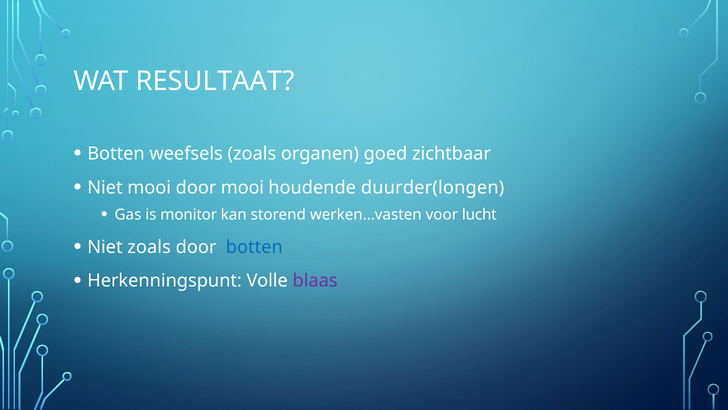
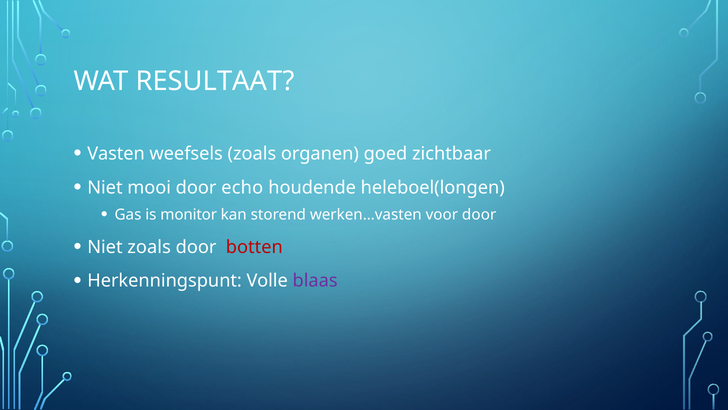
Botten: Botten -> Vasten (116, 154)
door mooi: mooi -> echo (242, 187)
duurder(longen: duurder(longen -> heleboel(longen (433, 187)
voor lucht: lucht -> door (479, 215)
botten colour: blue -> red (254, 247)
